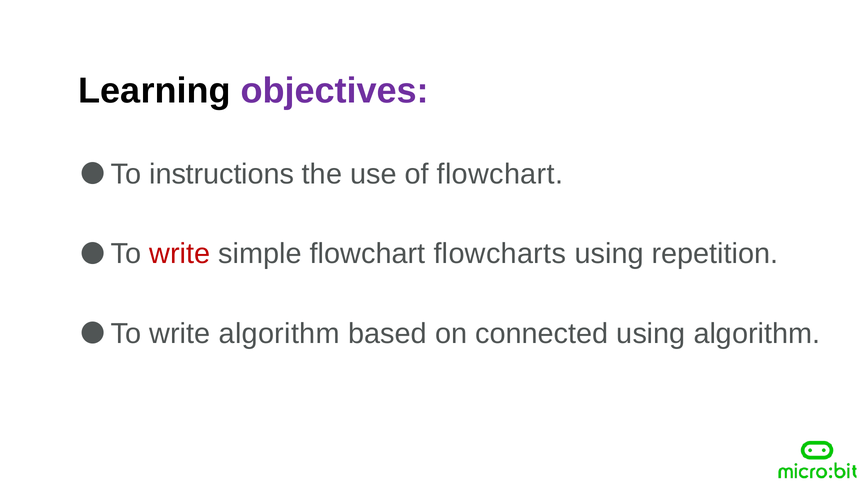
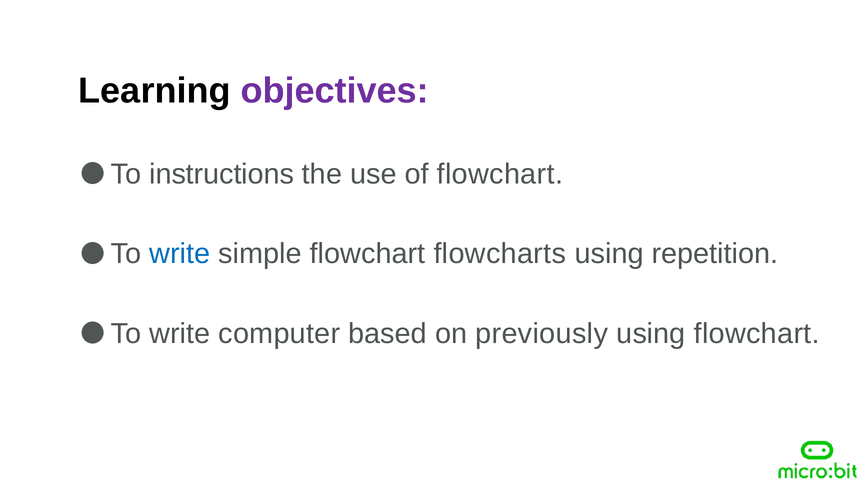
write colour: red -> blue (180, 254)
write algorithm: algorithm -> computer (279, 334)
connected: connected -> previously (542, 334)
using algorithm: algorithm -> flowchart (757, 334)
